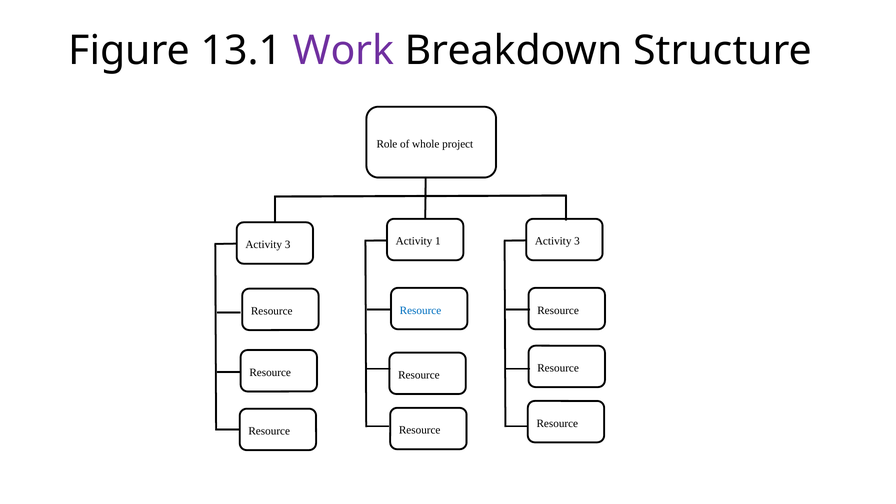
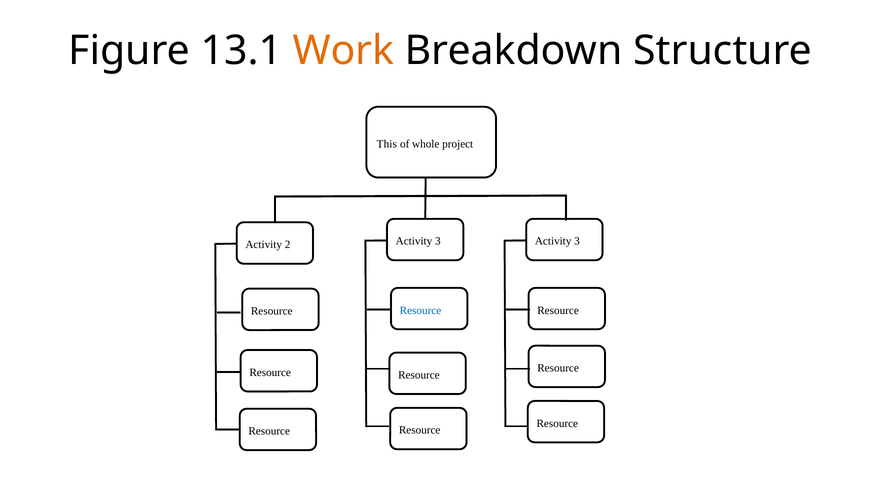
Work colour: purple -> orange (344, 51)
Role: Role -> This (387, 144)
3: 3 -> 2 (288, 245)
1: 1 -> 3 (438, 241)
